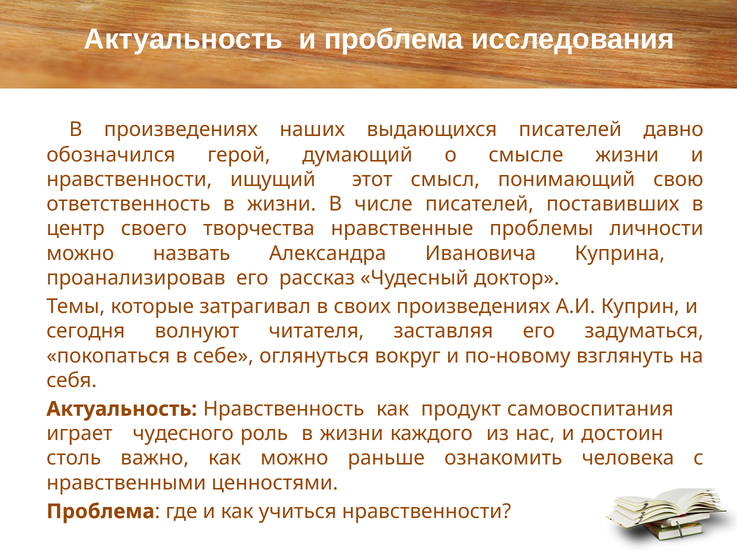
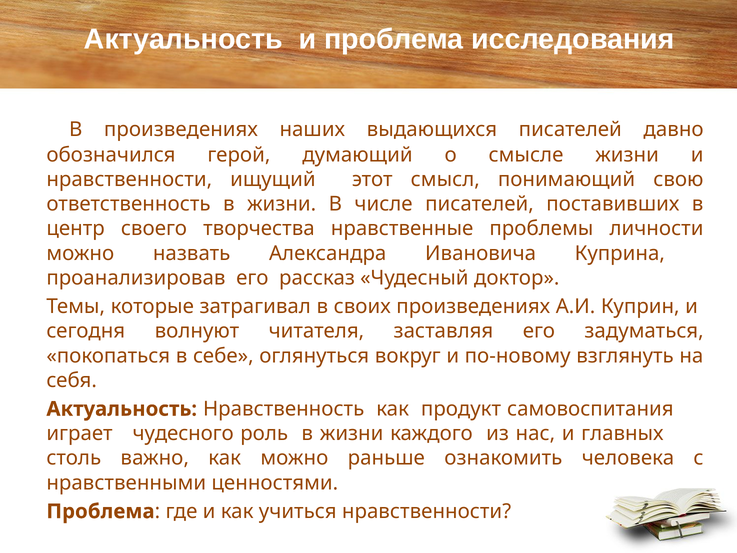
достоин: достоин -> главных (622, 433)
